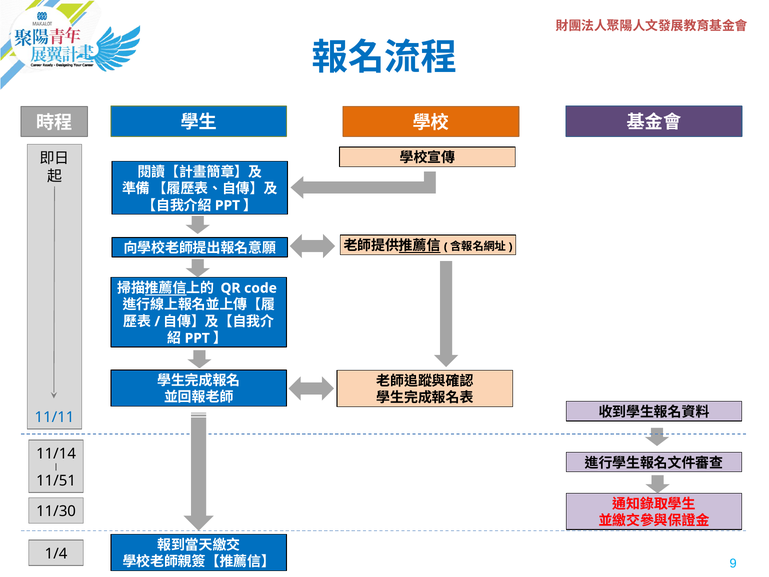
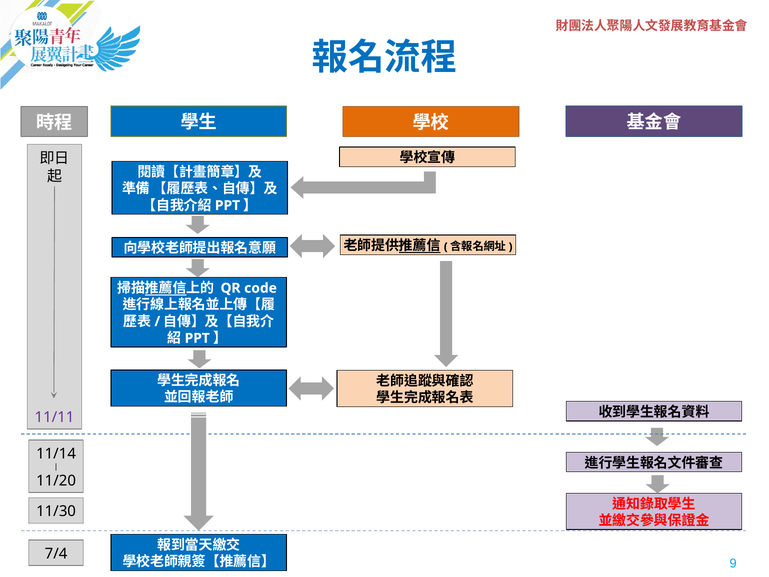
11/11 colour: blue -> purple (54, 417)
11/51: 11/51 -> 11/20 (56, 481)
1/4: 1/4 -> 7/4 (56, 554)
